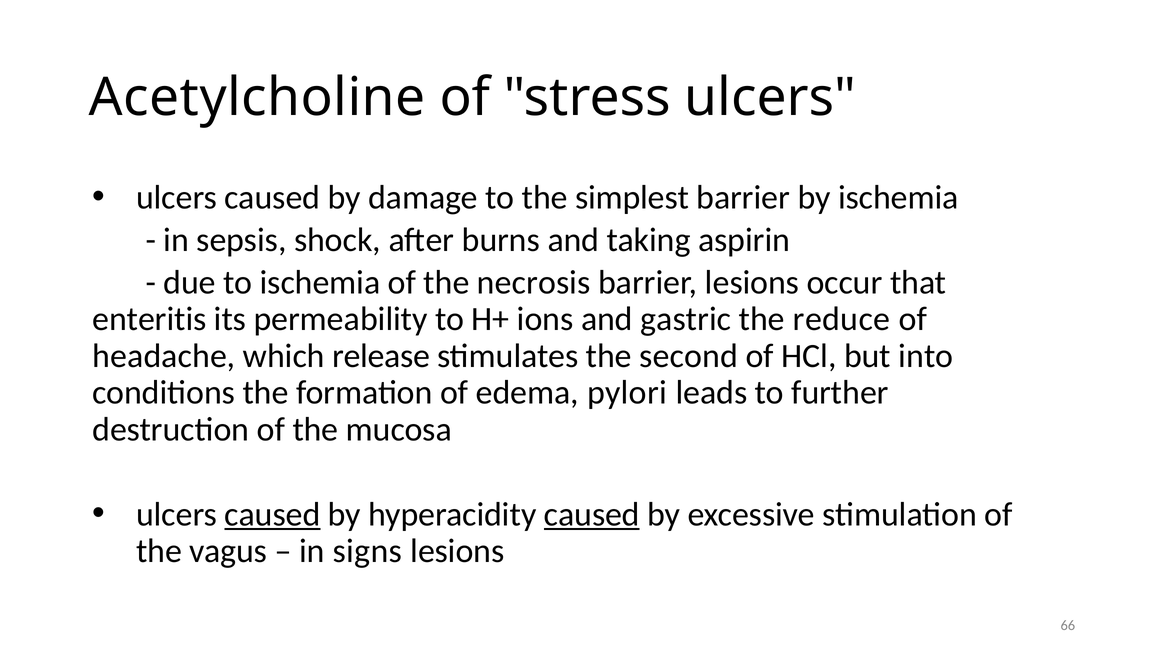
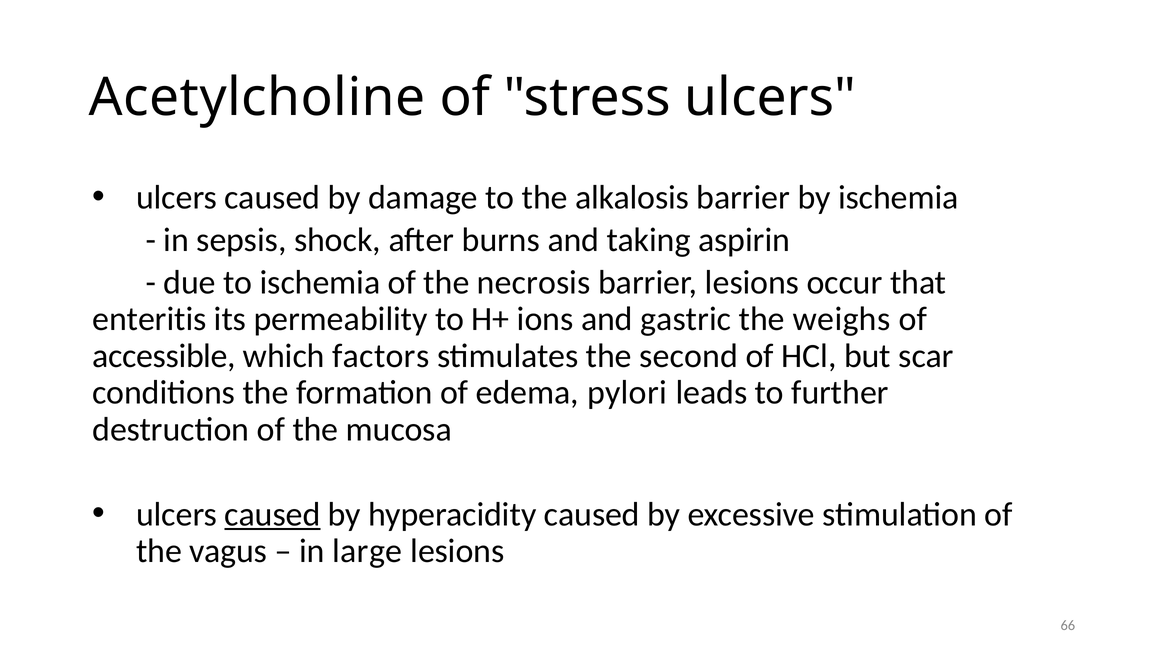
simplest: simplest -> alkalosis (632, 197)
reduce: reduce -> weighs (842, 319)
headache: headache -> accessible (164, 356)
release: release -> factors (381, 356)
into: into -> scar (926, 356)
caused underline: present -> none (592, 514)
signs: signs -> large (367, 551)
